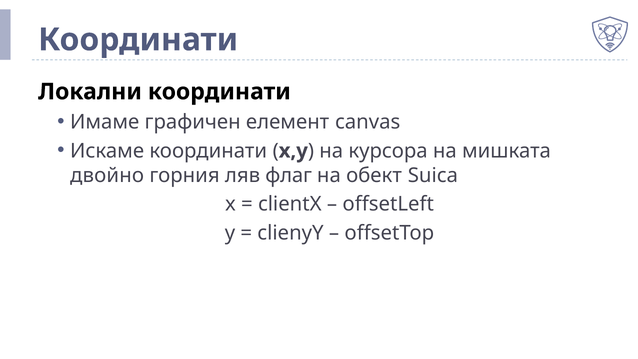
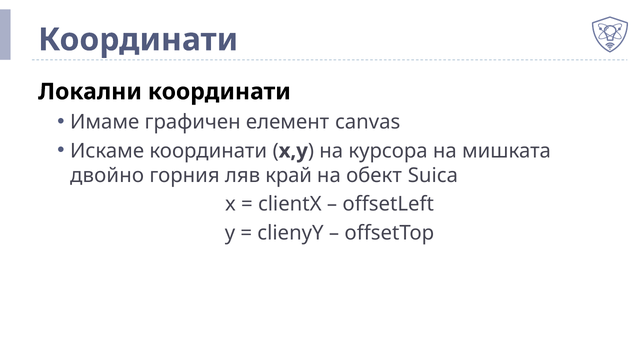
флаг: флаг -> край (289, 175)
